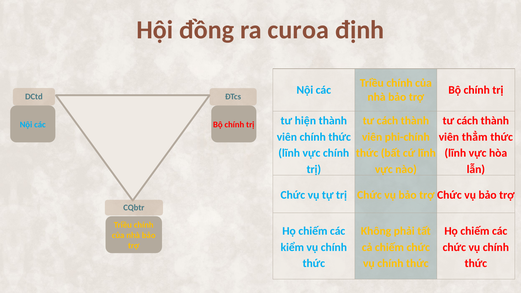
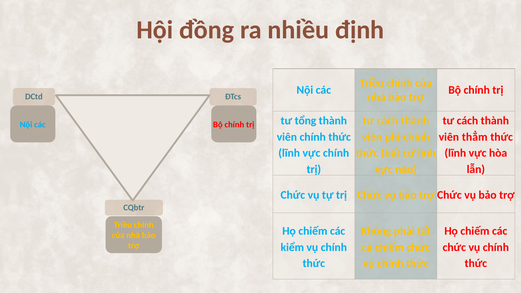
curoa: curoa -> nhiều (298, 30)
hiện: hiện -> tổng (305, 121)
